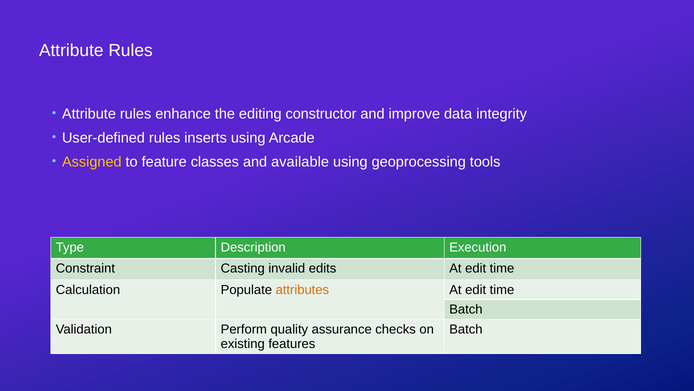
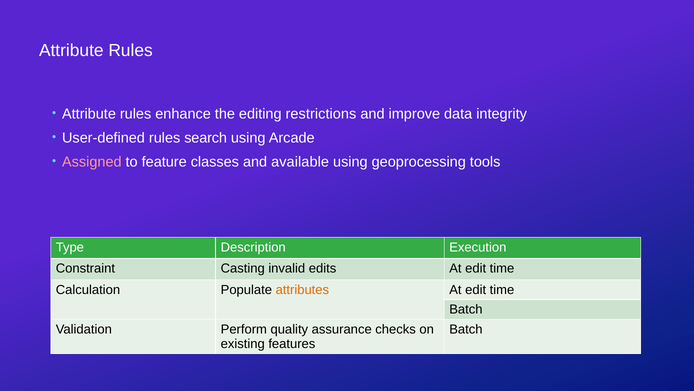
constructor: constructor -> restrictions (321, 114)
inserts: inserts -> search (206, 138)
Assigned colour: yellow -> pink (92, 162)
